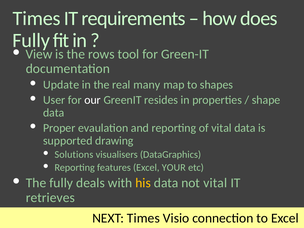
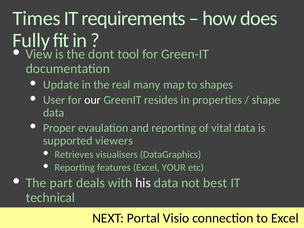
rows: rows -> dont (101, 54)
drawing: drawing -> viewers (114, 141)
Solutions: Solutions -> Retrieves (74, 155)
The fully: fully -> part (61, 183)
his colour: yellow -> white (143, 183)
not vital: vital -> best (215, 183)
retrieves: retrieves -> technical (50, 198)
NEXT Times: Times -> Portal (143, 218)
